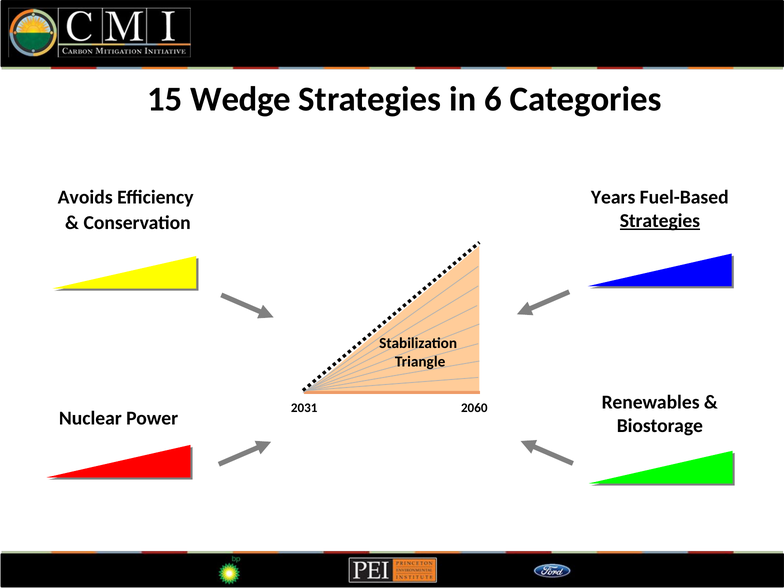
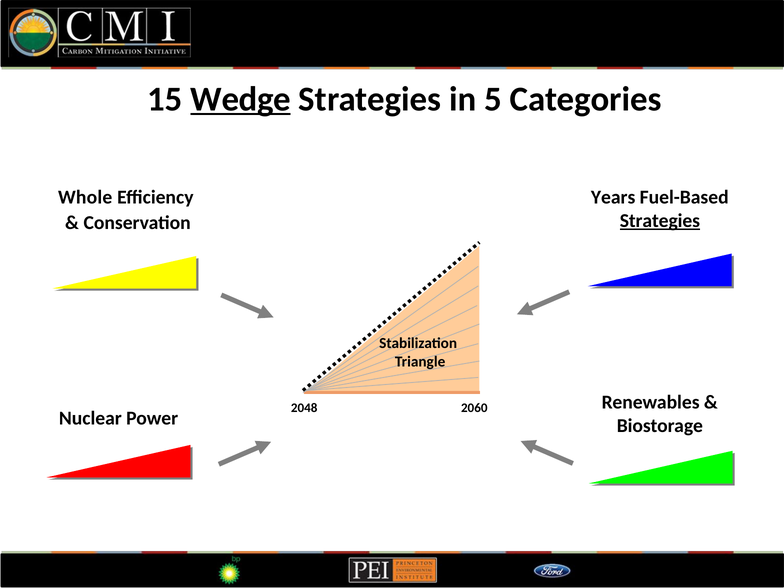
Wedge underline: none -> present (241, 99)
6: 6 -> 5 (493, 99)
Avoids: Avoids -> Whole (85, 197)
2031: 2031 -> 2048 (304, 408)
